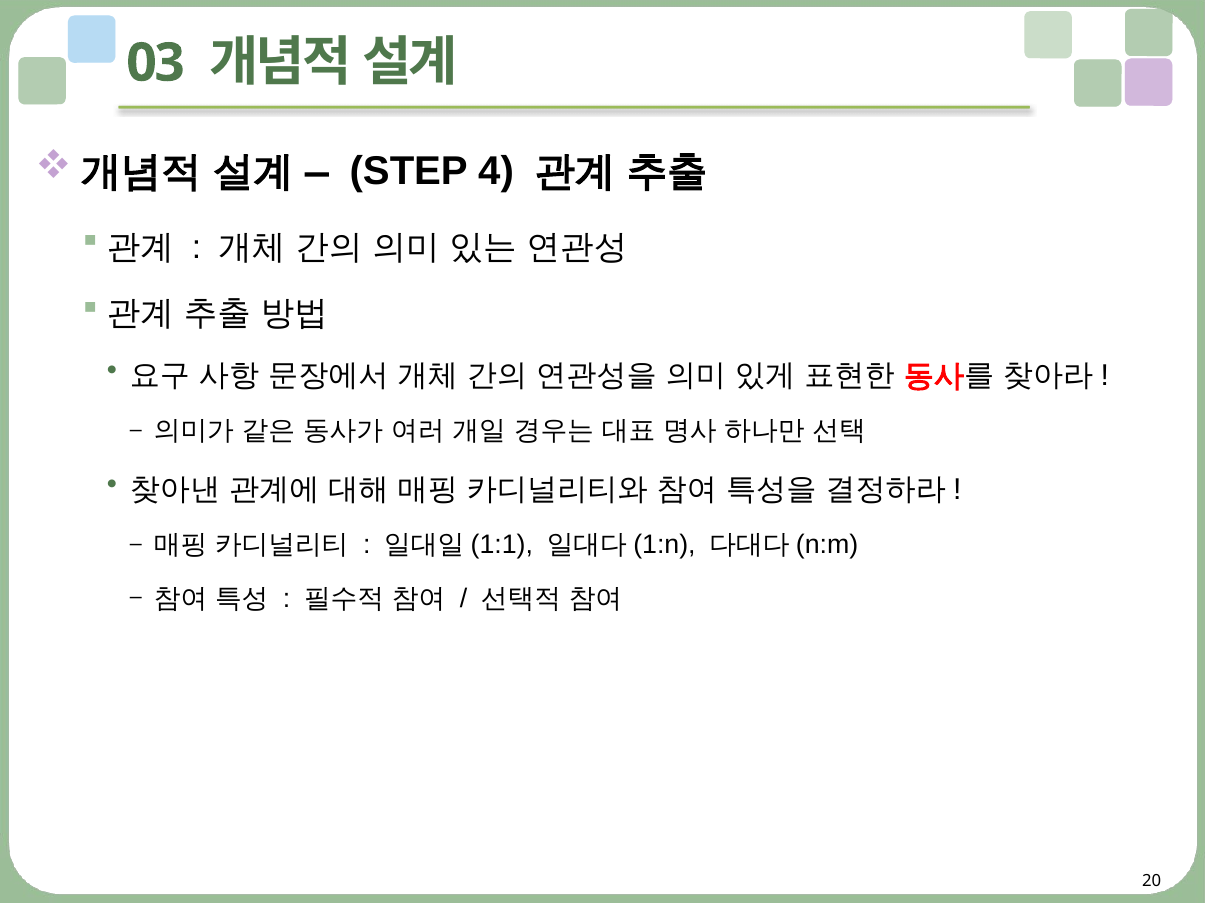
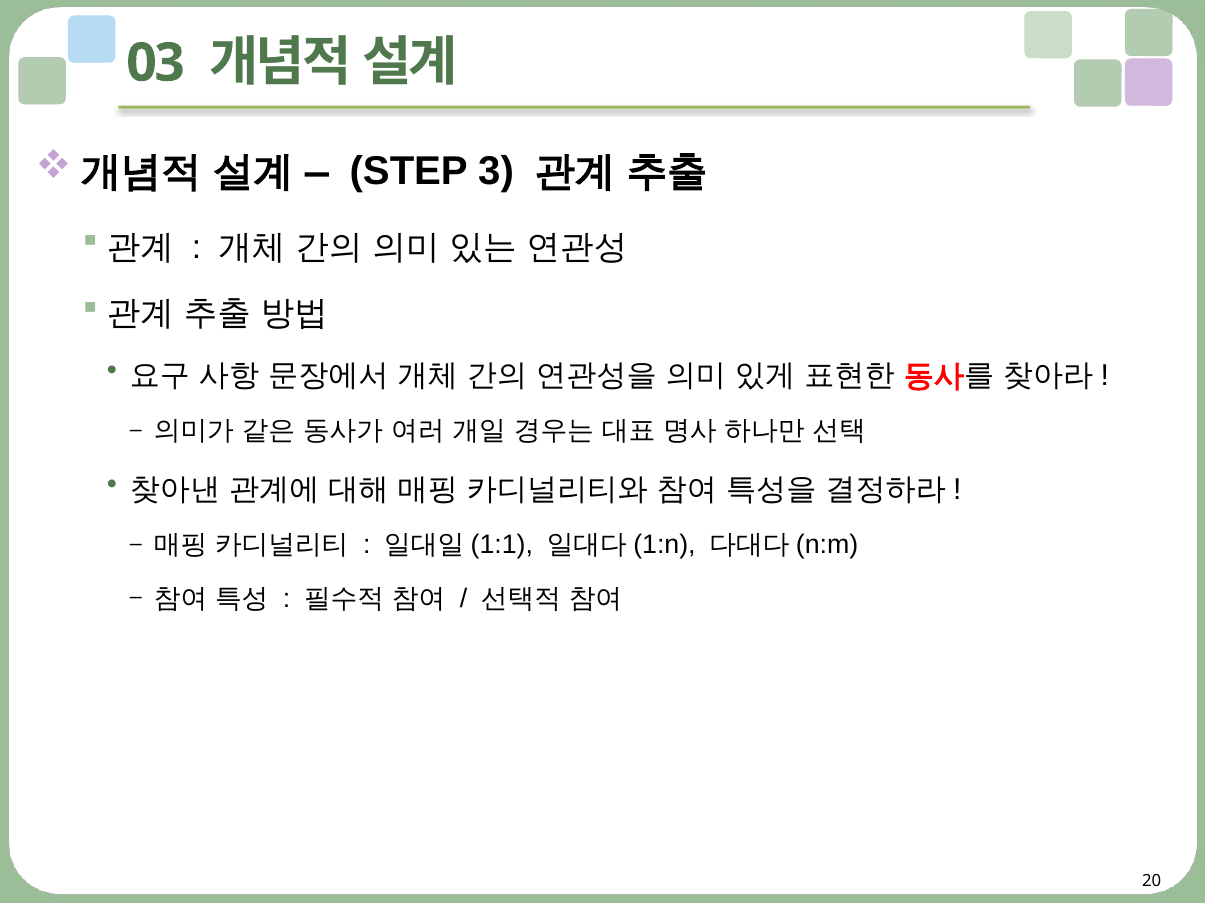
4: 4 -> 3 (496, 172)
